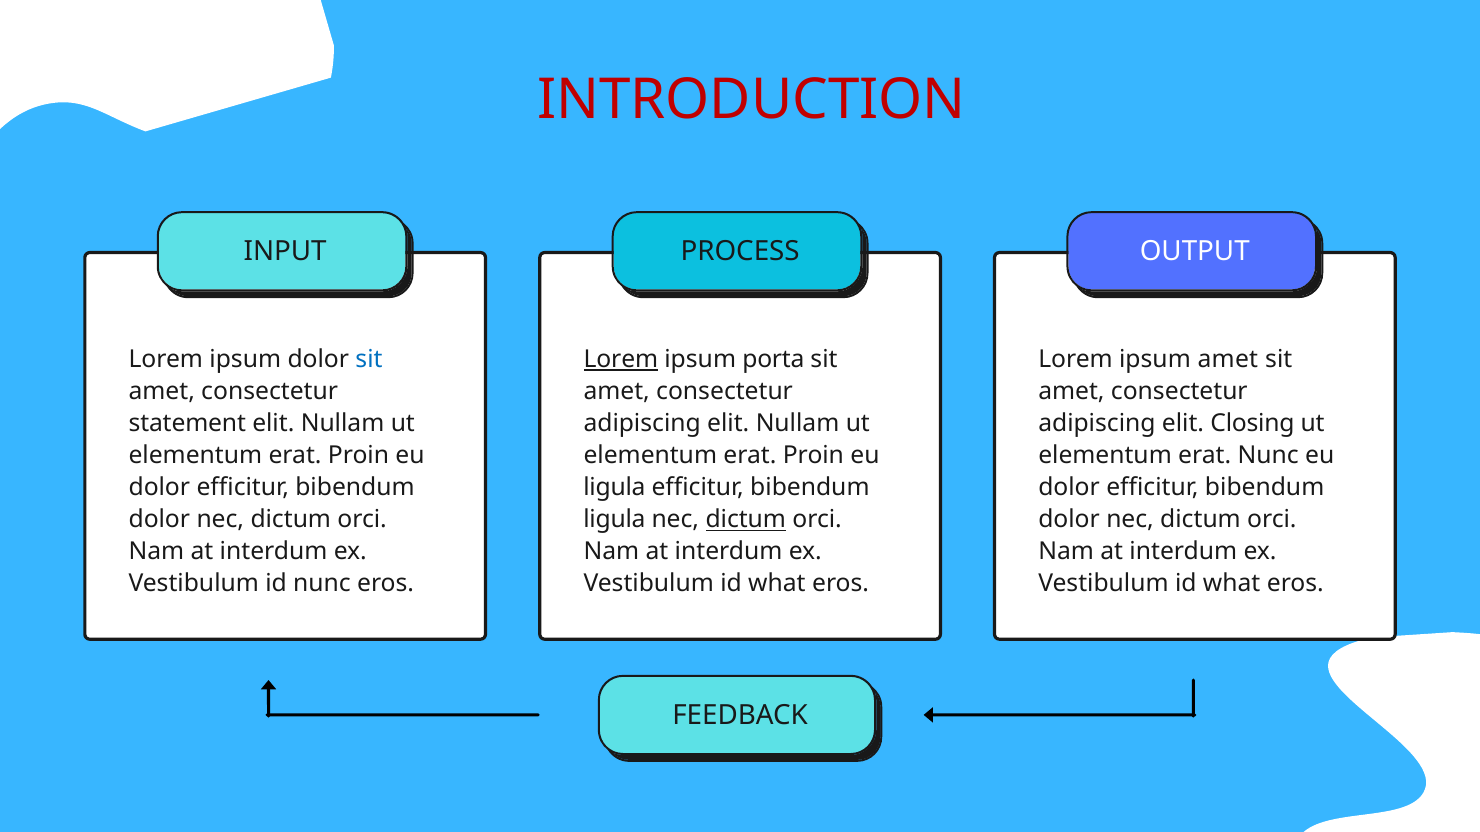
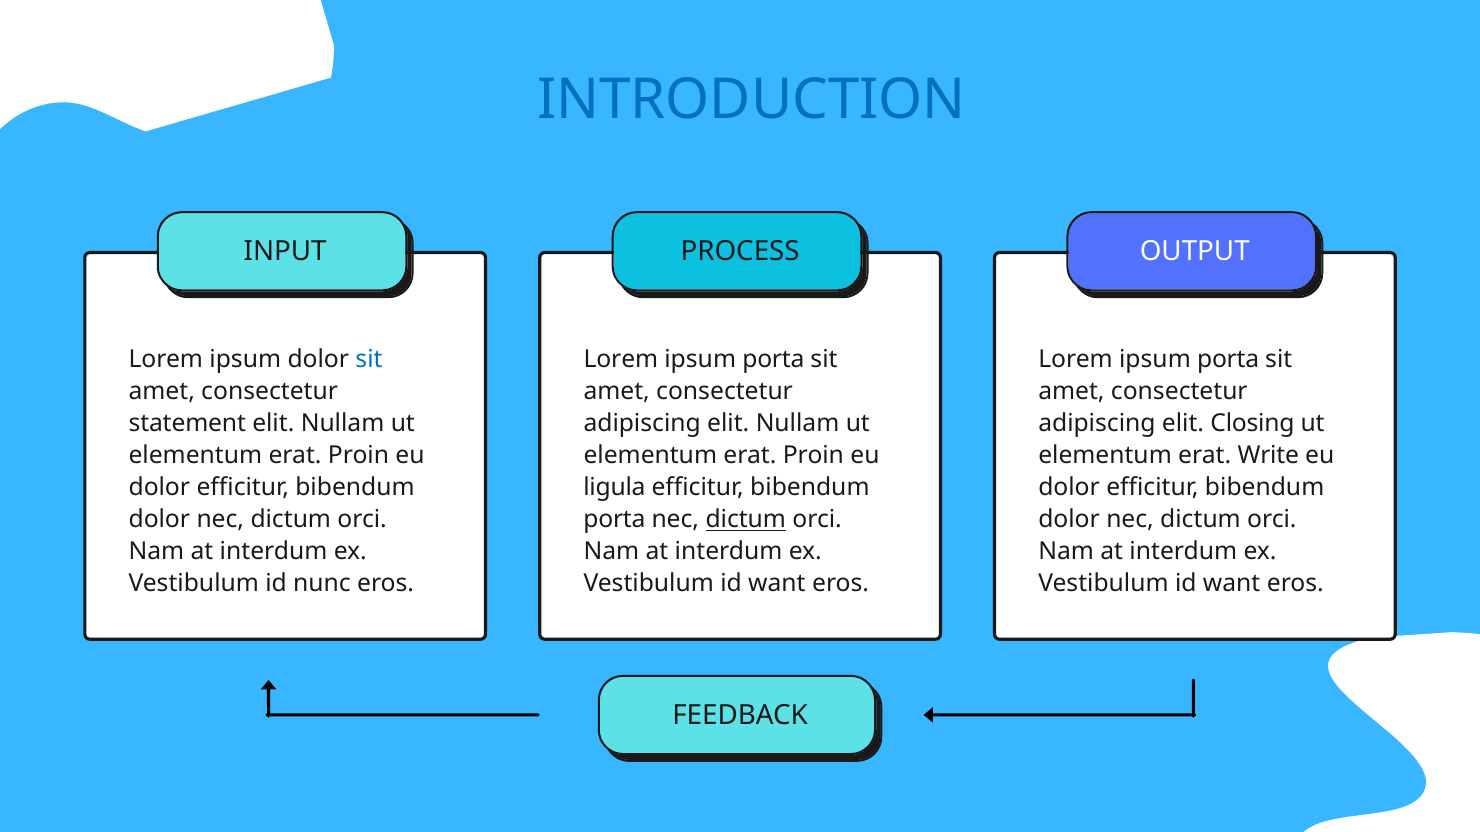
INTRODUCTION colour: red -> blue (752, 100)
Lorem underline: present -> none (621, 360)
amet: amet -> porta (1228, 360)
erat Nunc: Nunc -> Write (1268, 456)
ligula: ligula -> porta (614, 520)
what: what -> want (777, 584)
what: what -> want (1232, 584)
